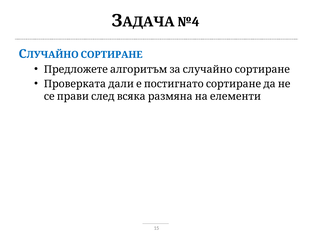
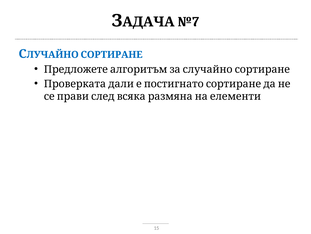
№4: №4 -> №7 (188, 22)
